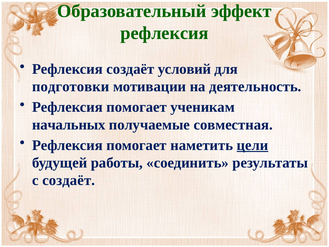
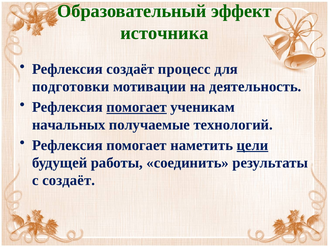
рефлексия: рефлексия -> источника (164, 33)
условий: условий -> процесс (184, 69)
помогает underline: none -> present (137, 107)
совместная: совместная -> технологий (233, 125)
